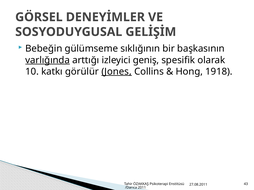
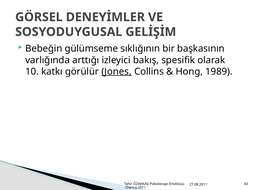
varlığında underline: present -> none (48, 60)
geniş: geniş -> bakış (146, 60)
1918: 1918 -> 1989 (219, 72)
